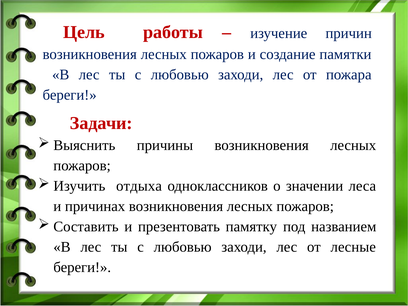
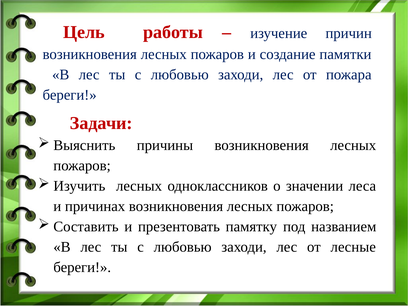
отдыха: отдыха -> лесных (139, 186)
